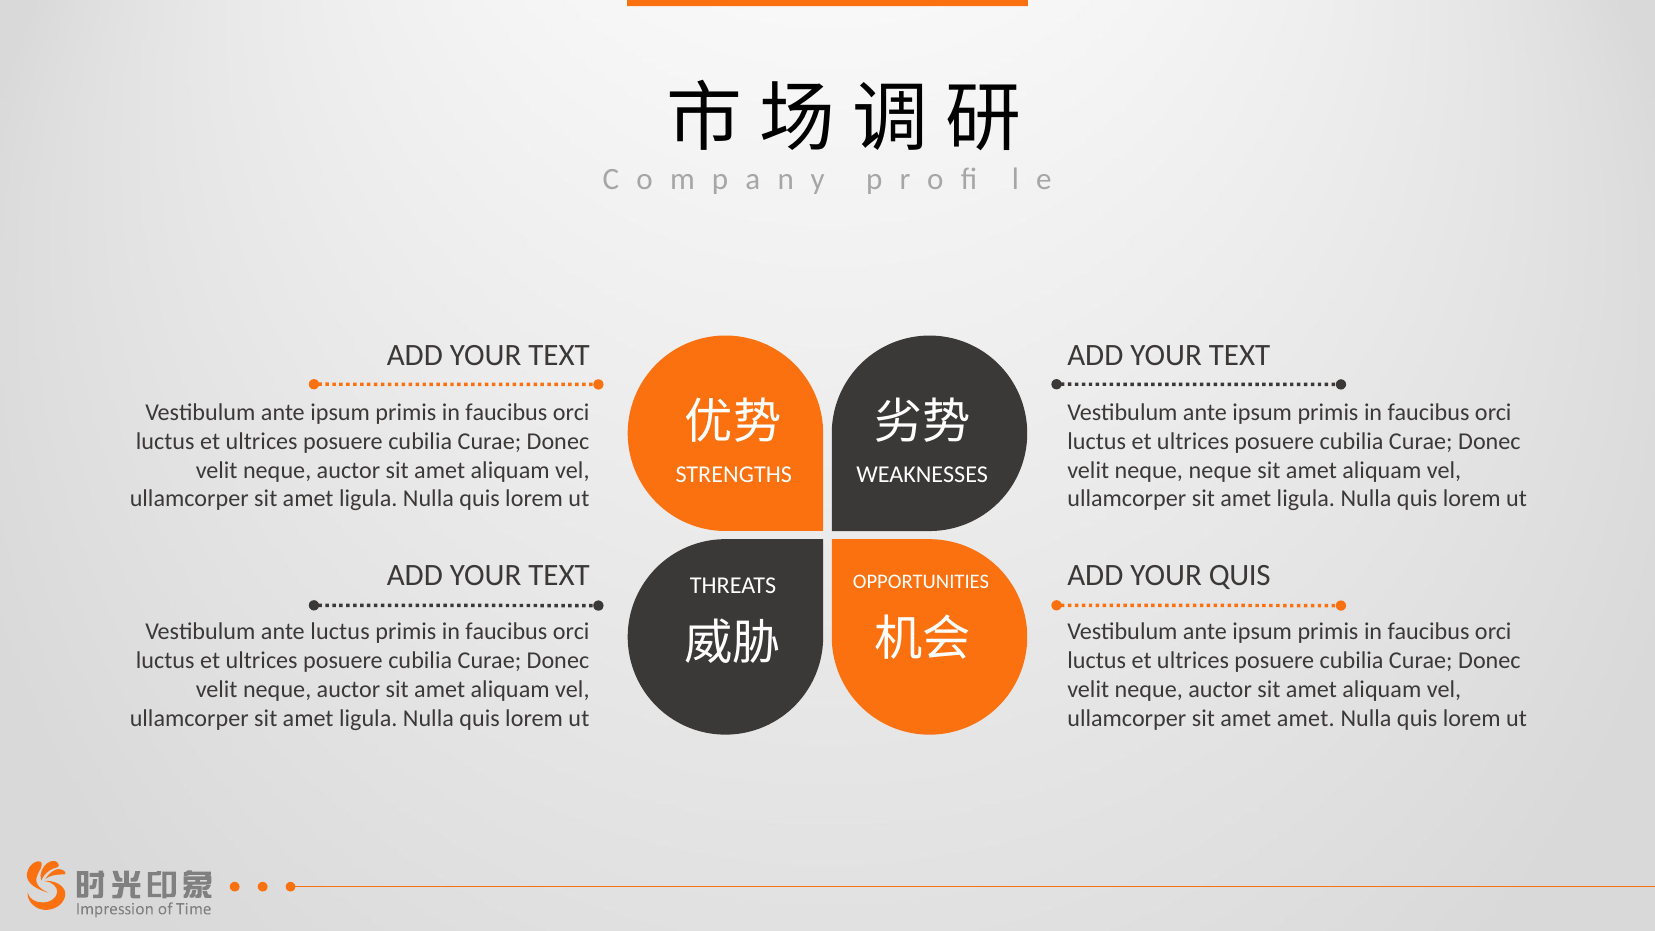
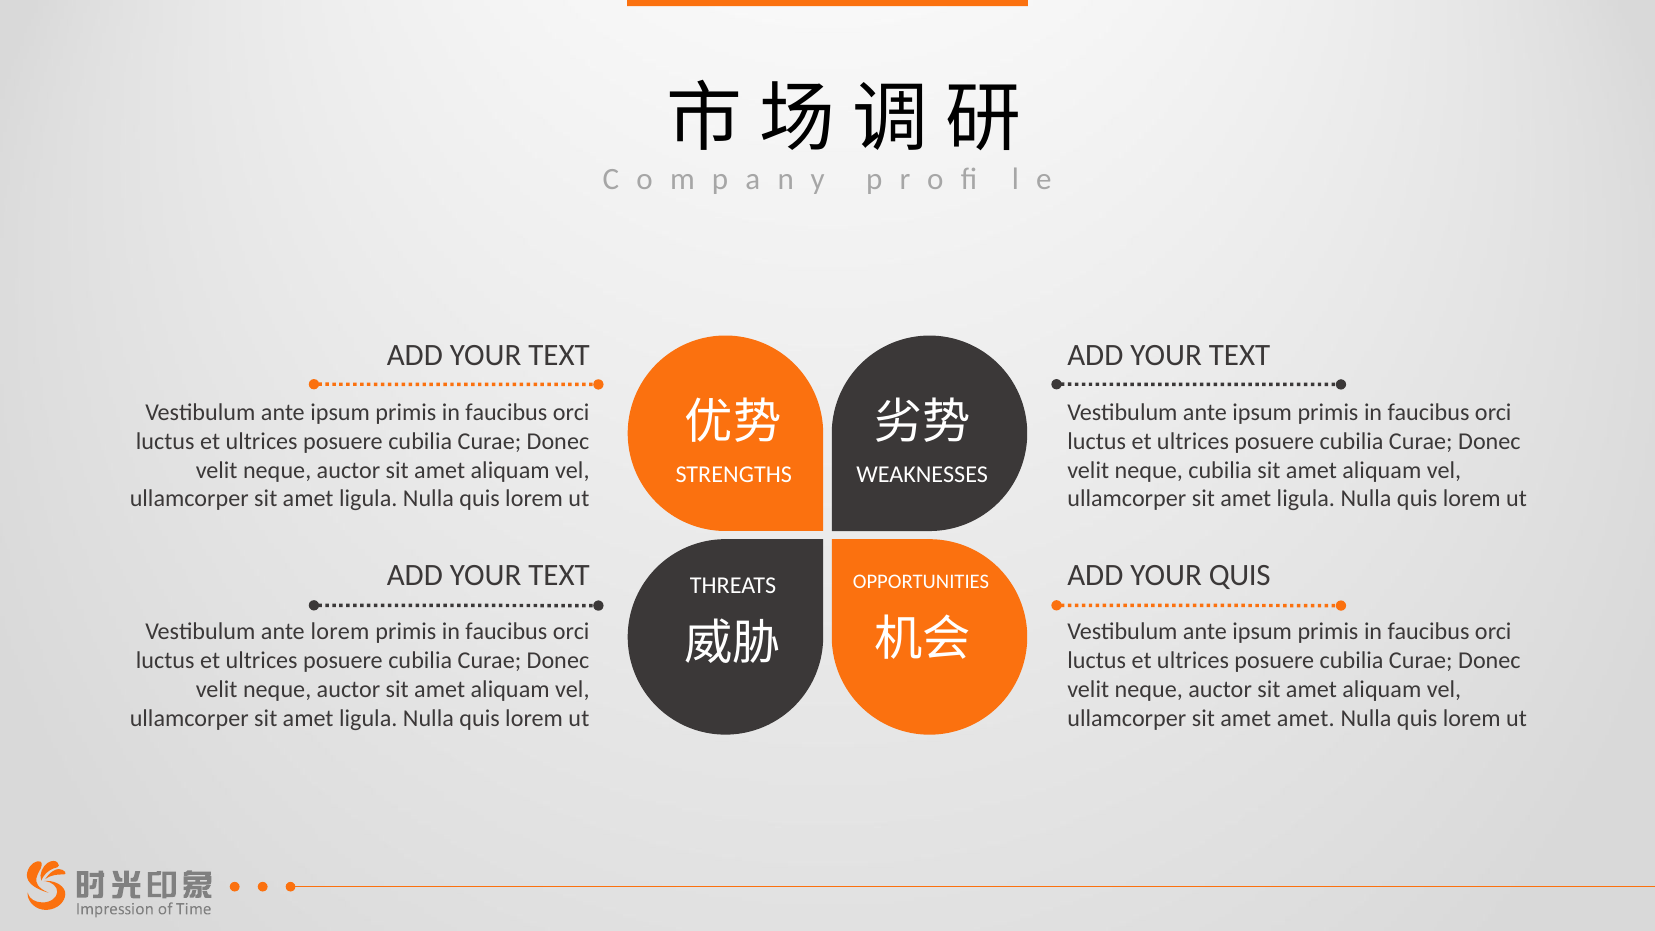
neque neque: neque -> cubilia (1220, 470)
ante luctus: luctus -> lorem (340, 632)
